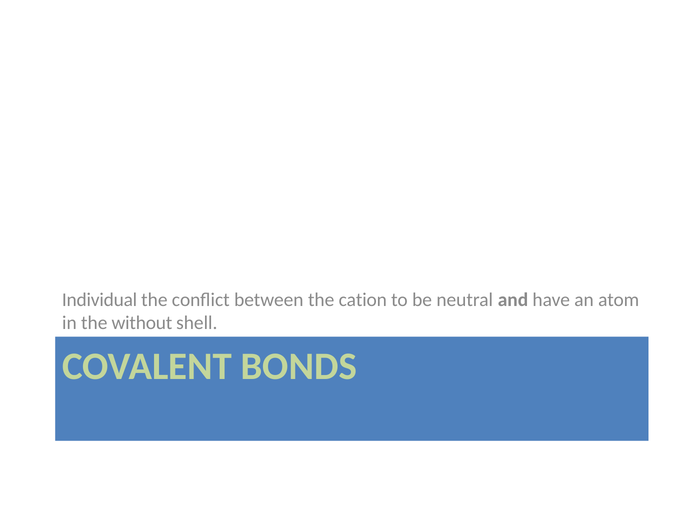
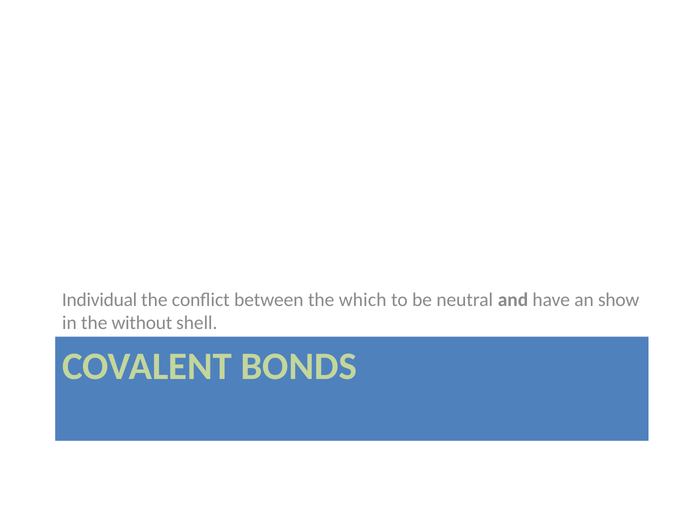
cation: cation -> which (363, 299)
atom: atom -> show (619, 299)
